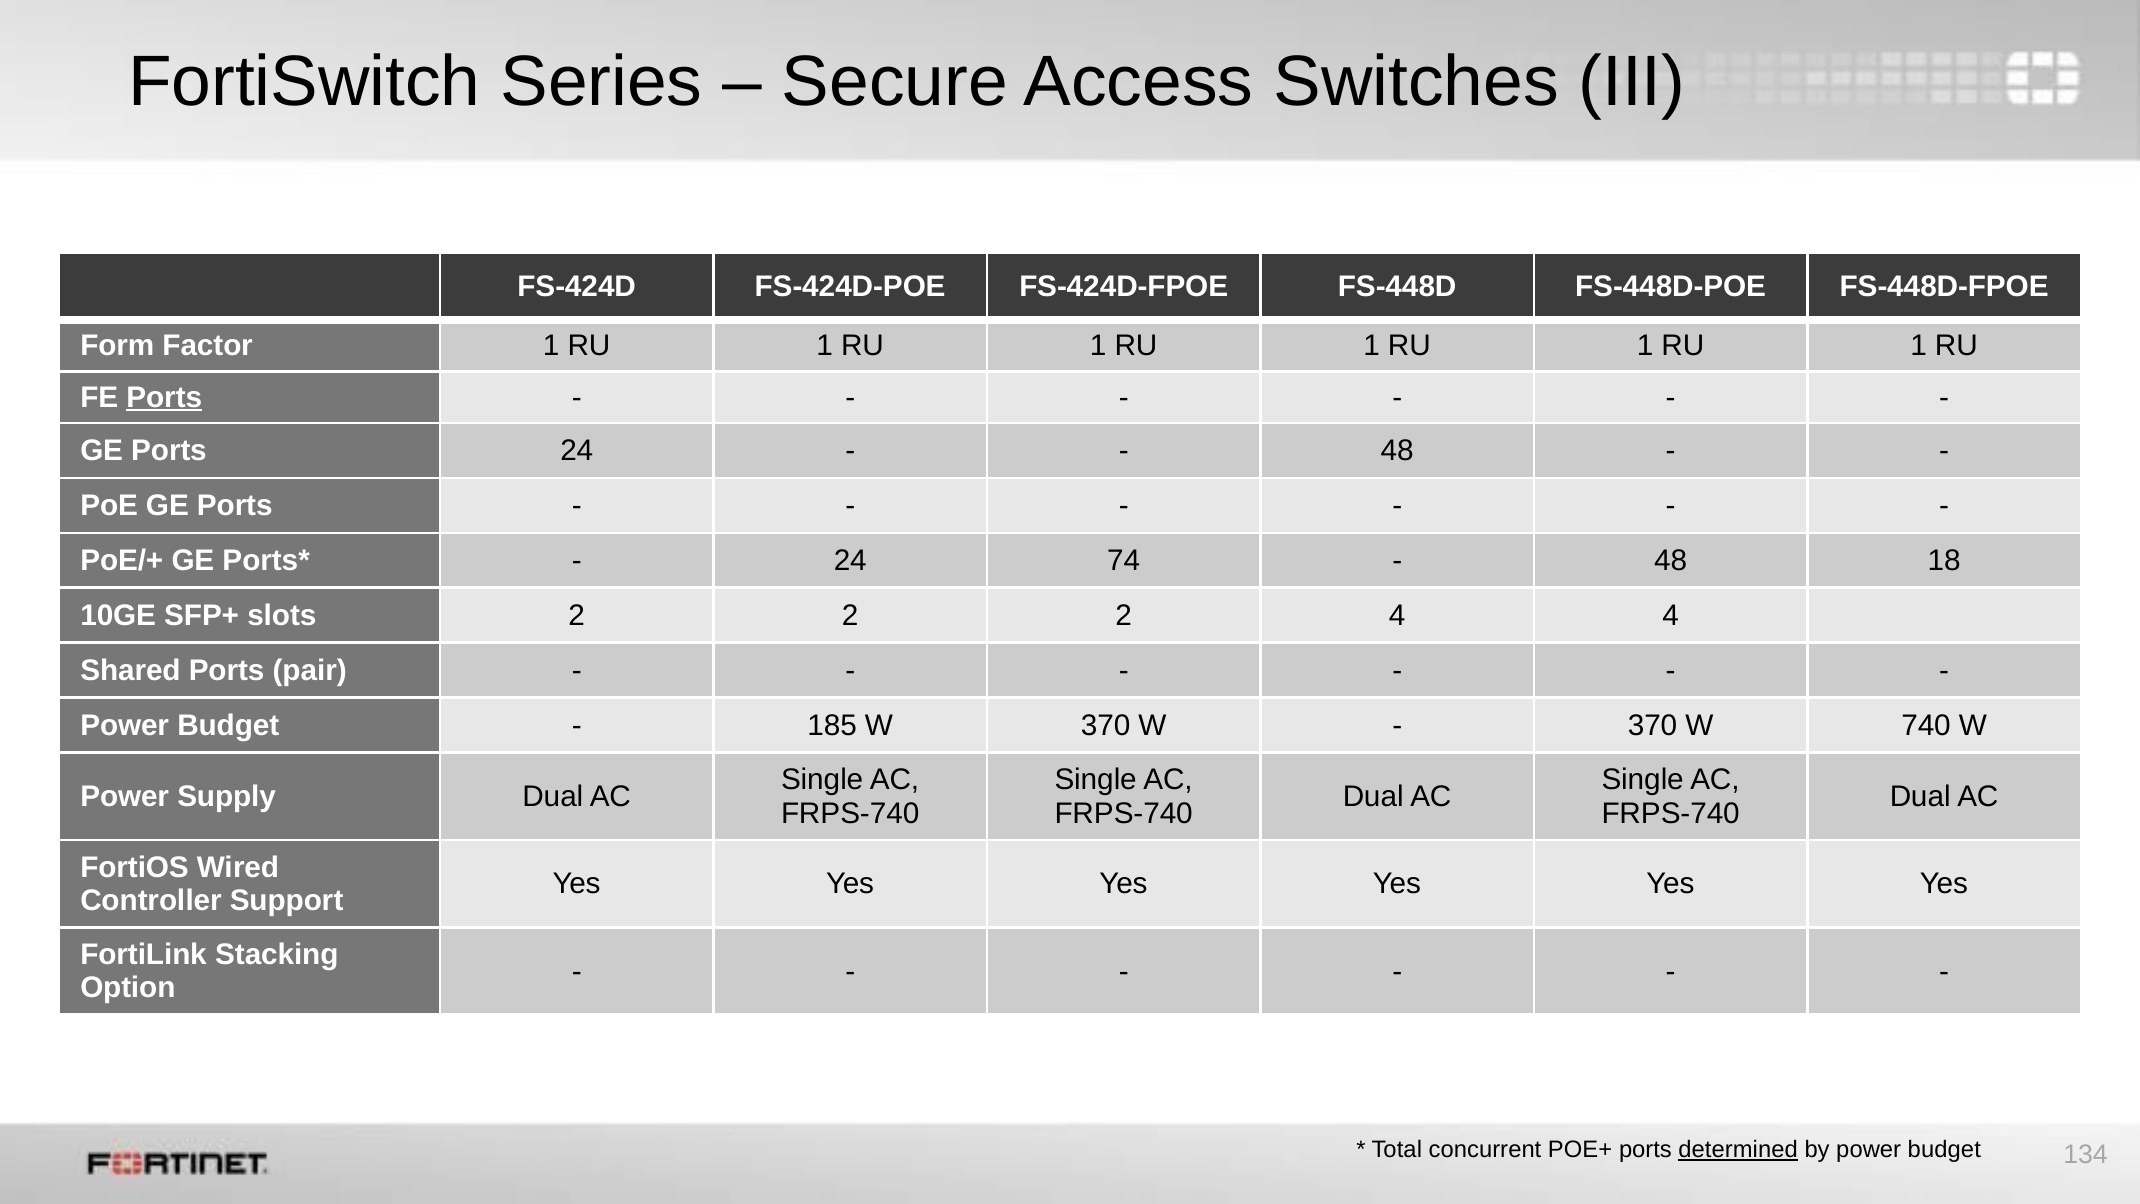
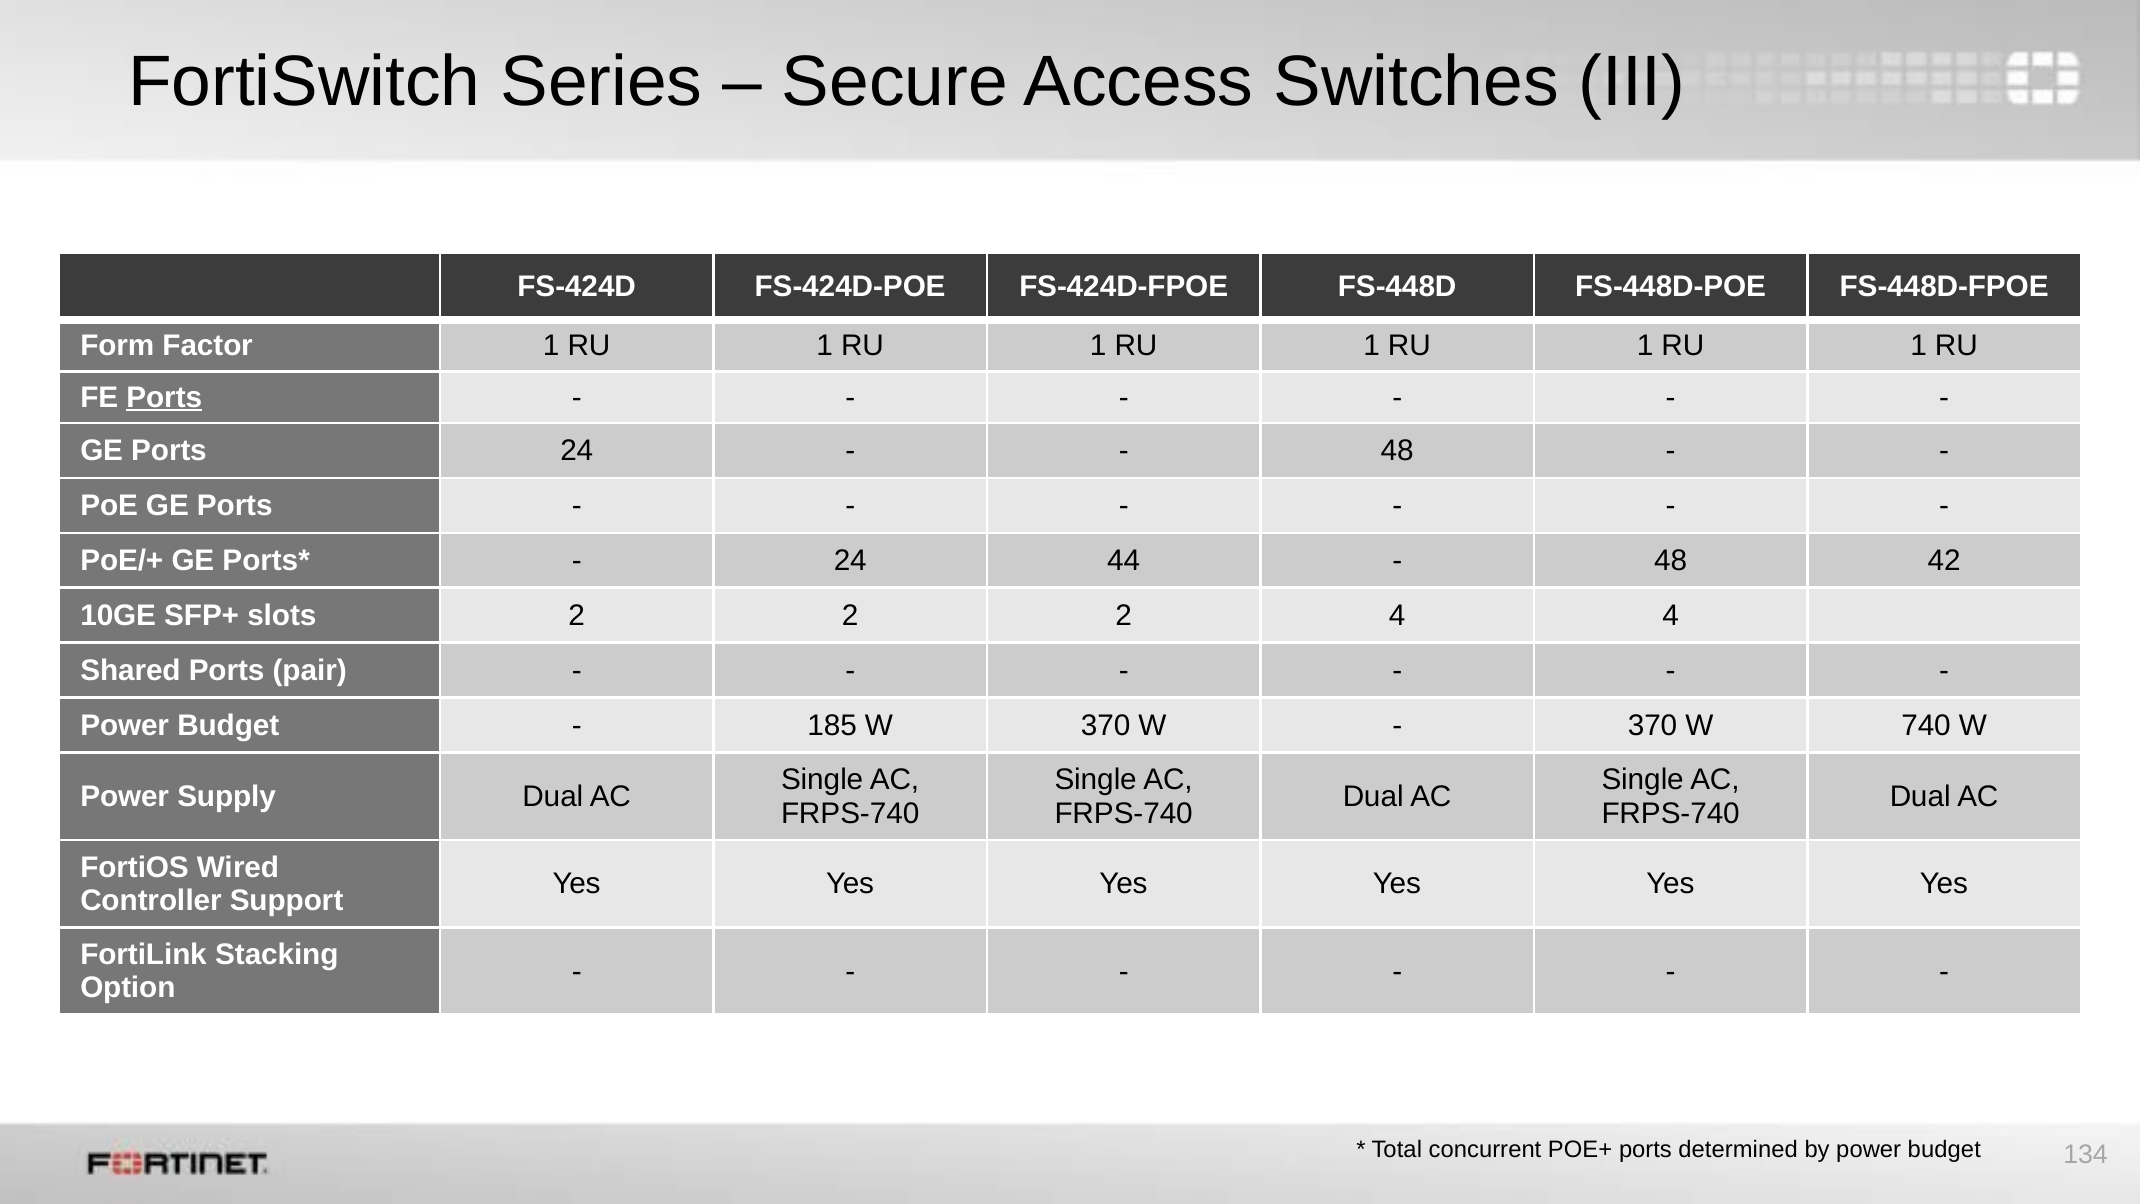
74: 74 -> 44 (1124, 561)
18: 18 -> 42 (1944, 561)
determined underline: present -> none (1738, 1150)
